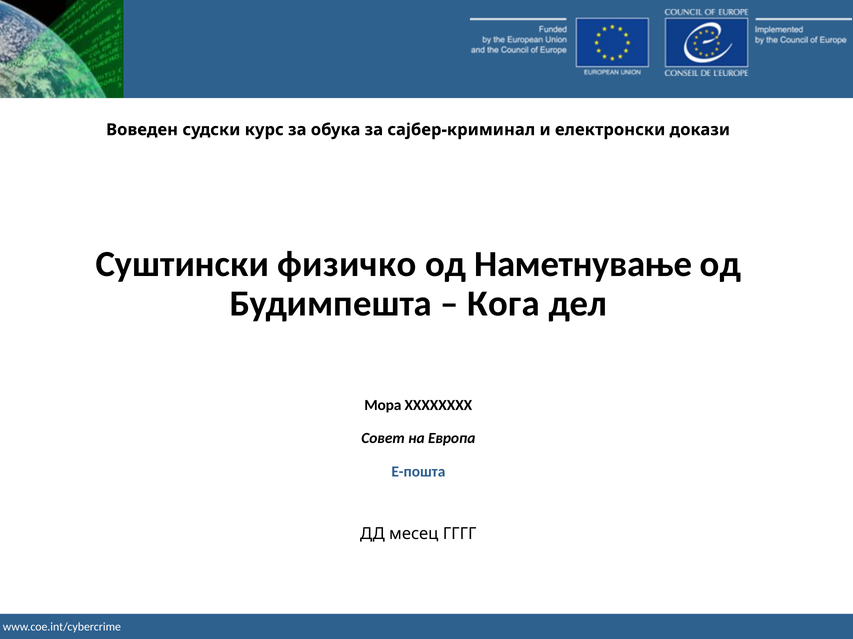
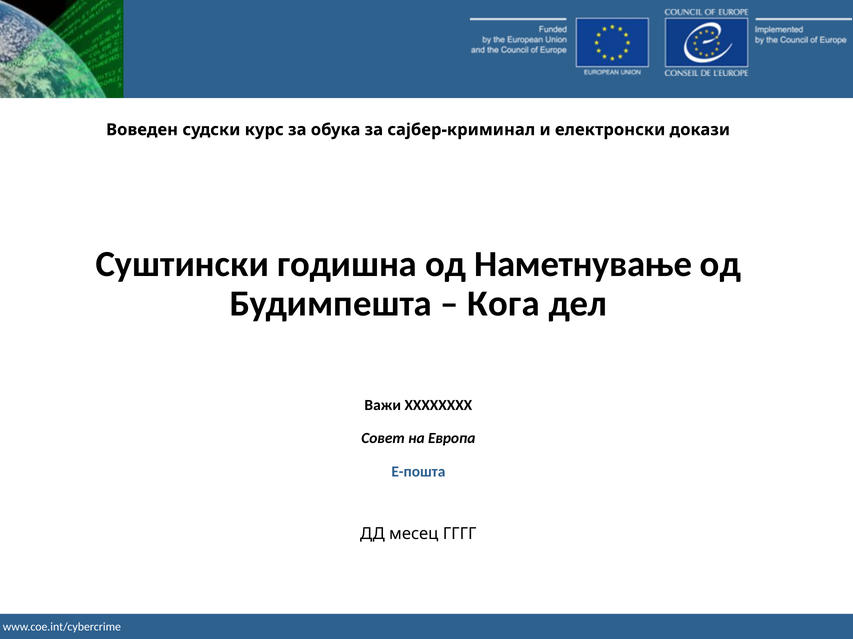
физичко: физичко -> годишна (347, 265)
Мора: Мора -> Важи (383, 405)
